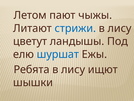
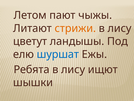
стрижи colour: blue -> orange (75, 28)
